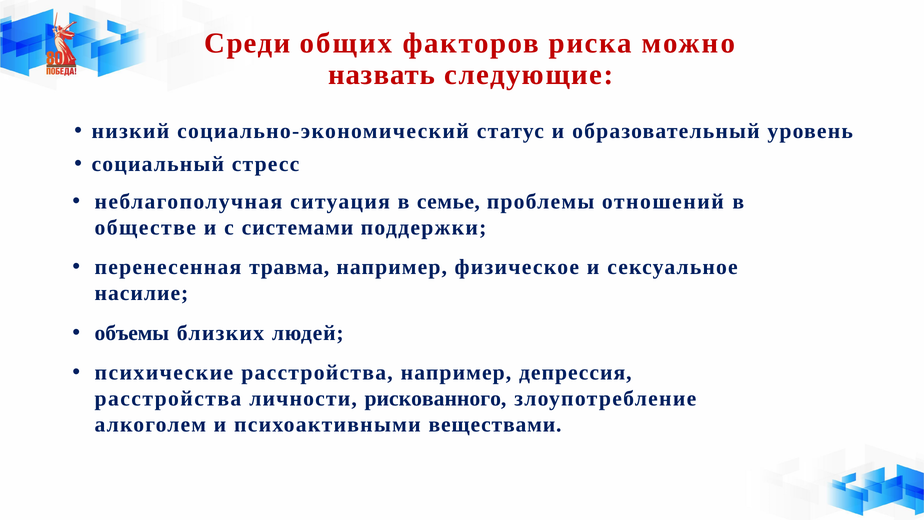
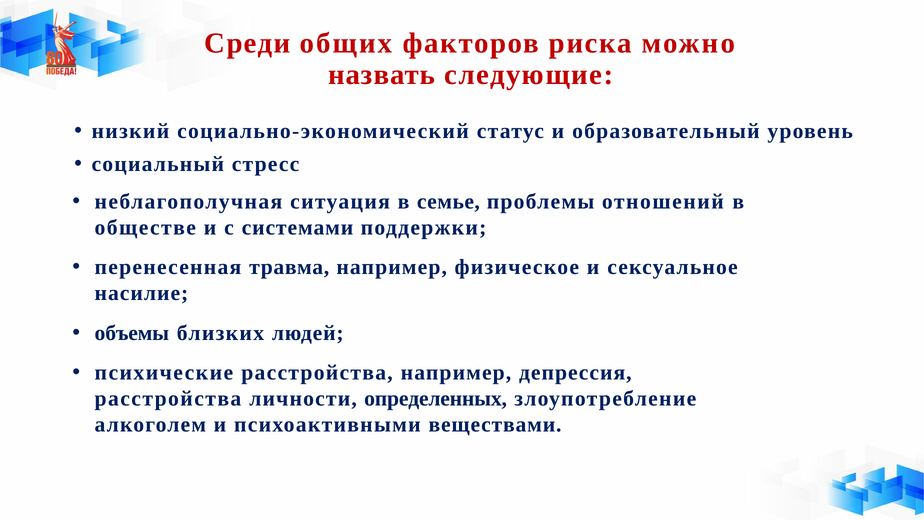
рискованного: рискованного -> определенных (436, 399)
